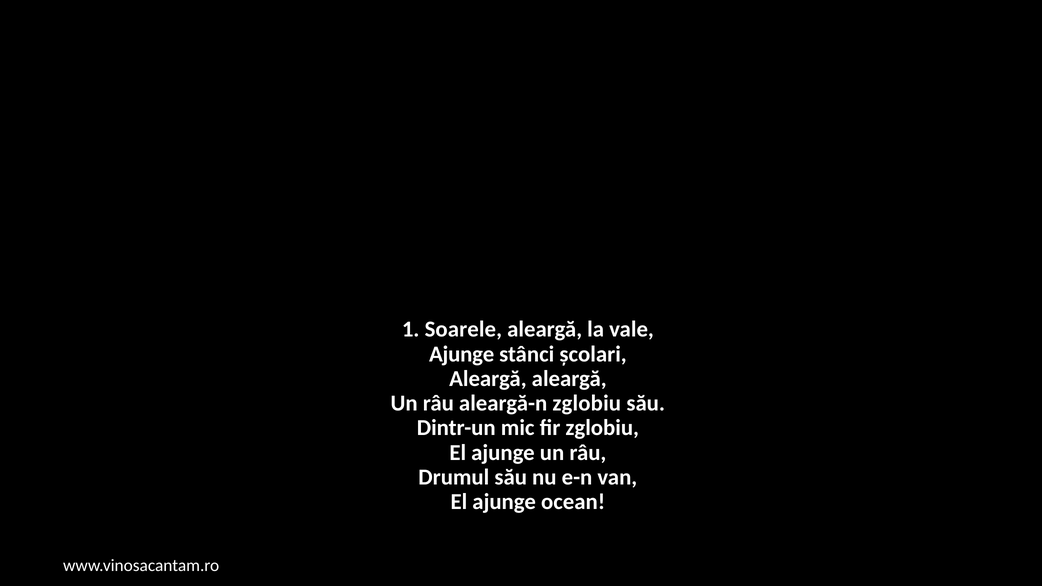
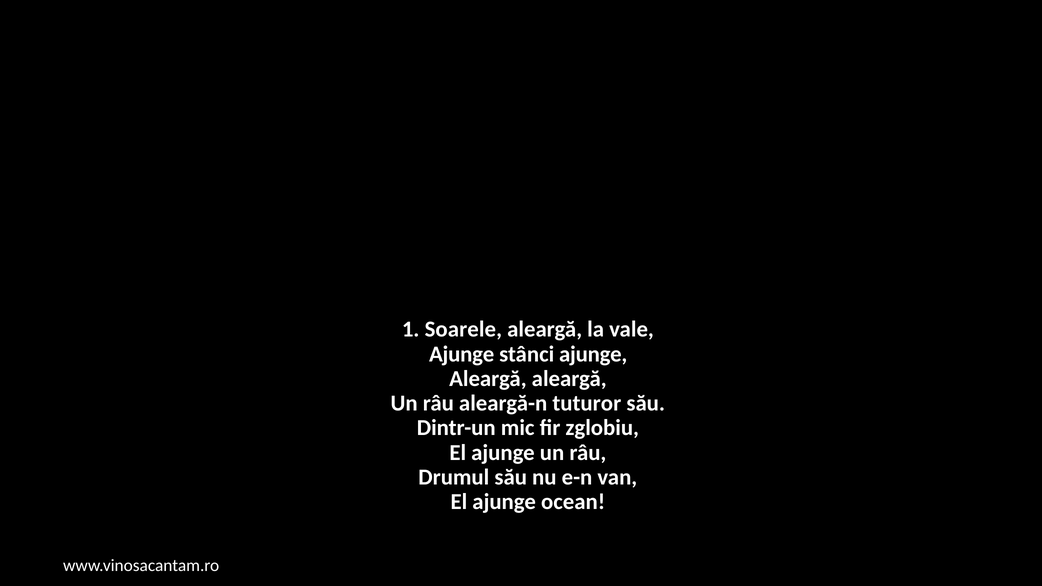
stânci școlari: școlari -> ajunge (593, 354)
aleargă-n zglobiu: zglobiu -> tuturor (587, 403)
